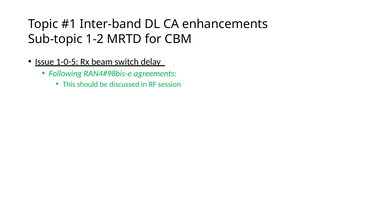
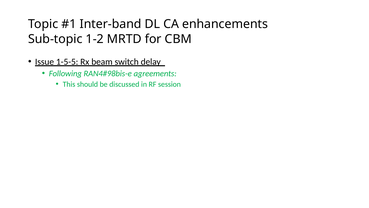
1-0-5: 1-0-5 -> 1-5-5 (67, 62)
